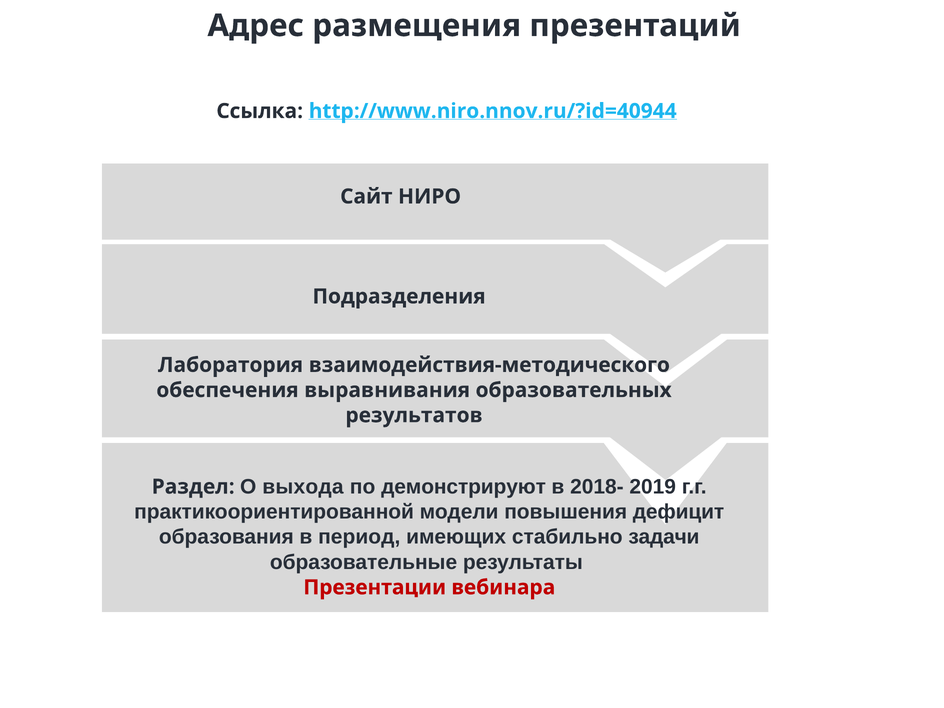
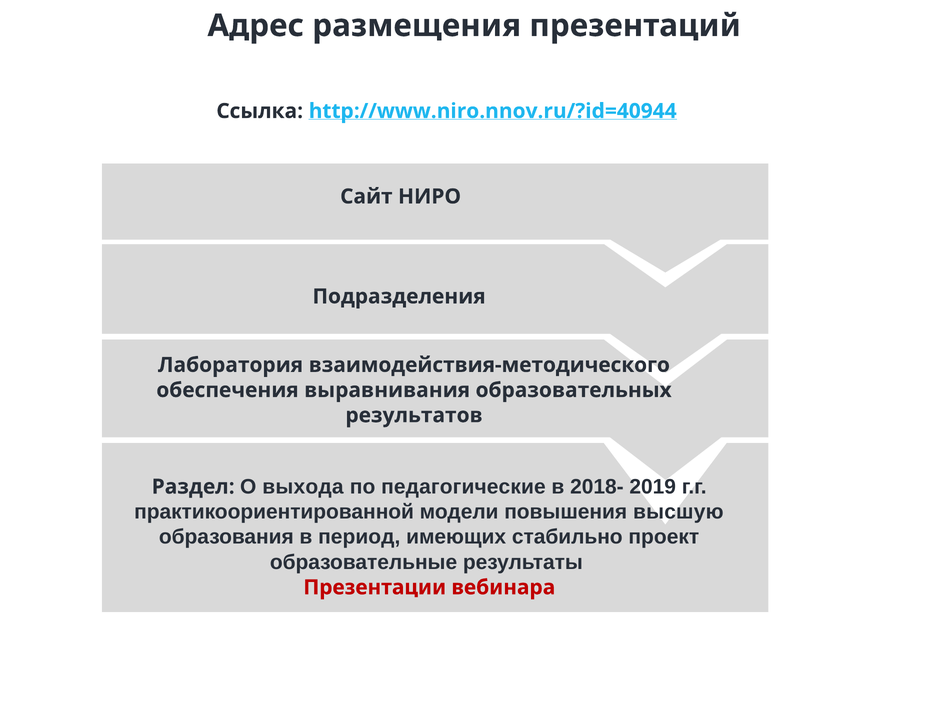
демонстрируют: демонстрируют -> педагогические (463, 487)
дефицит: дефицит -> высшую (678, 512)
задачи: задачи -> проект (664, 537)
